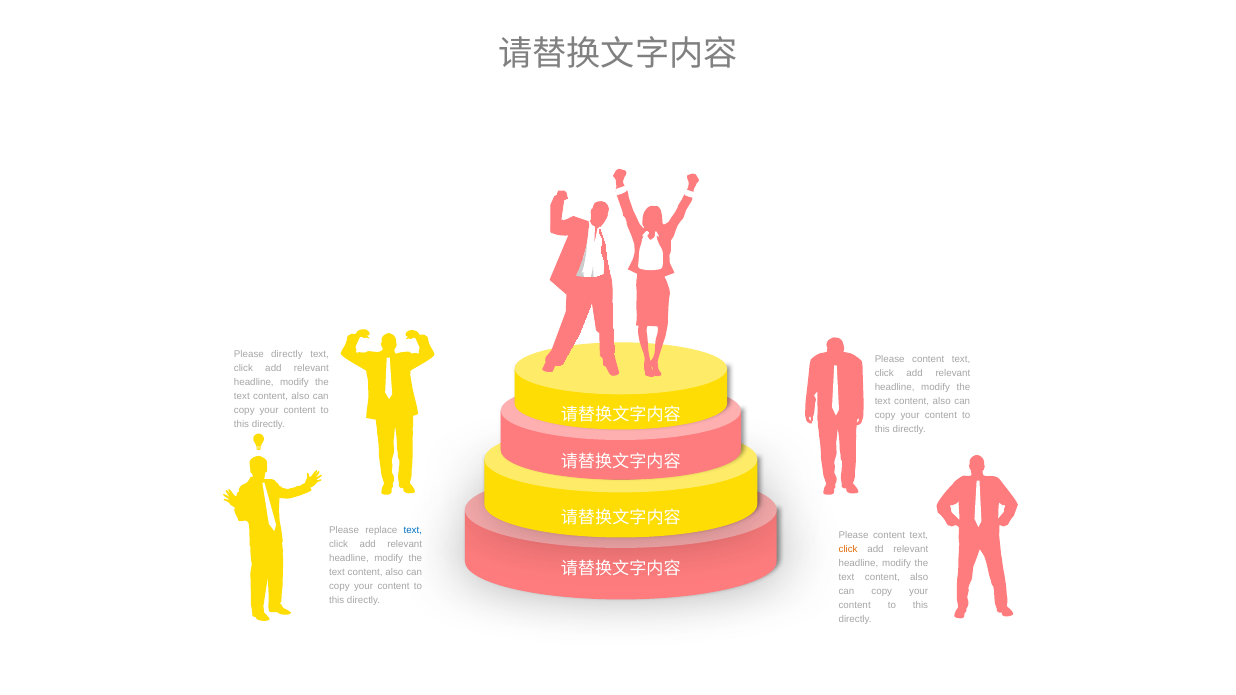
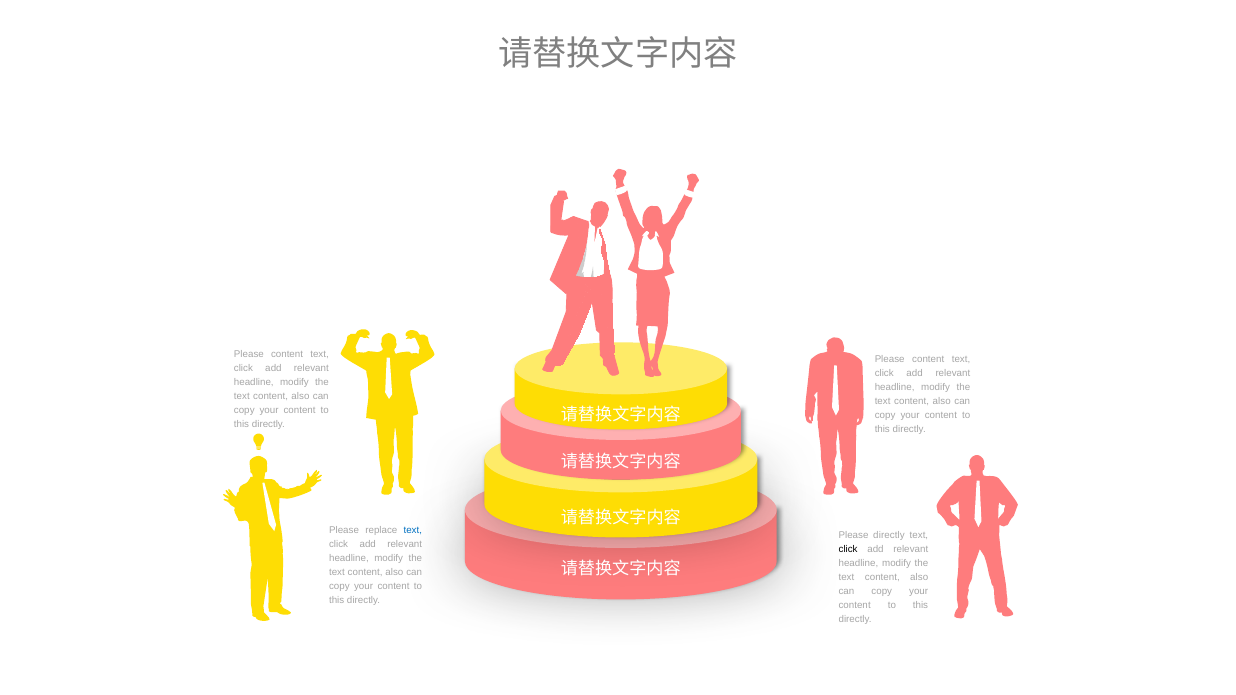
directly: directly -> content (287, 355)
content: content -> directly (889, 536)
click colour: orange -> black (848, 550)
